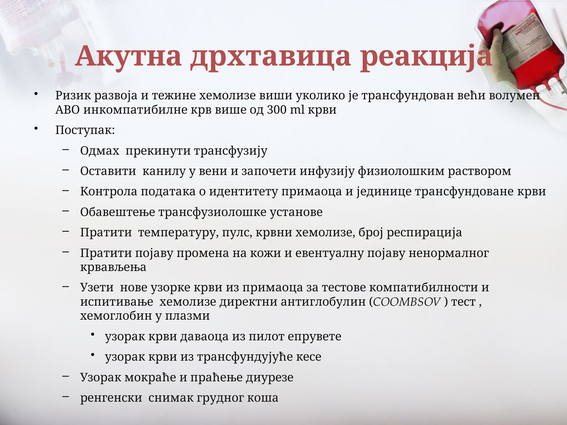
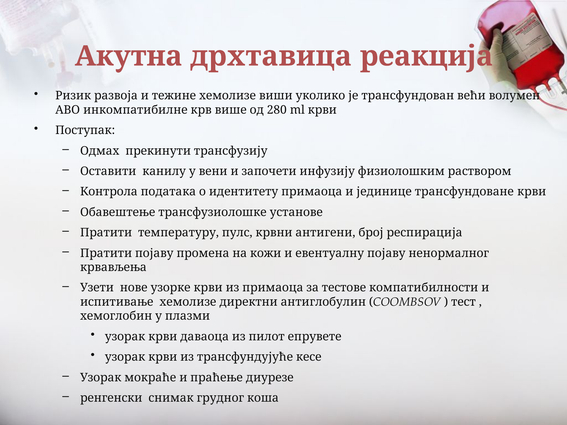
300: 300 -> 280 (277, 110)
крвни хемолизе: хемолизе -> антигени (325, 233)
